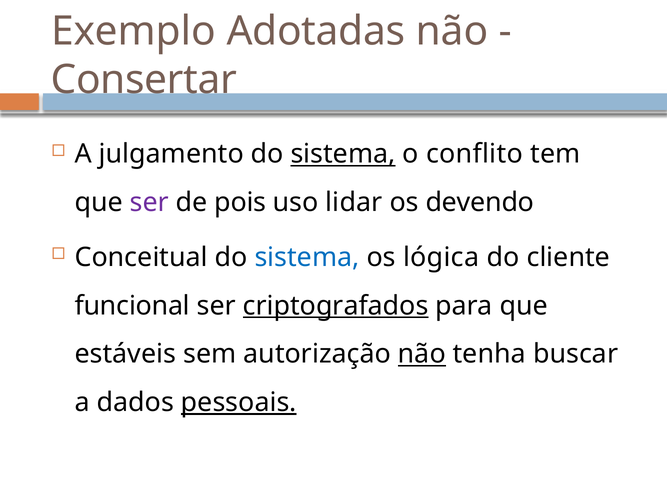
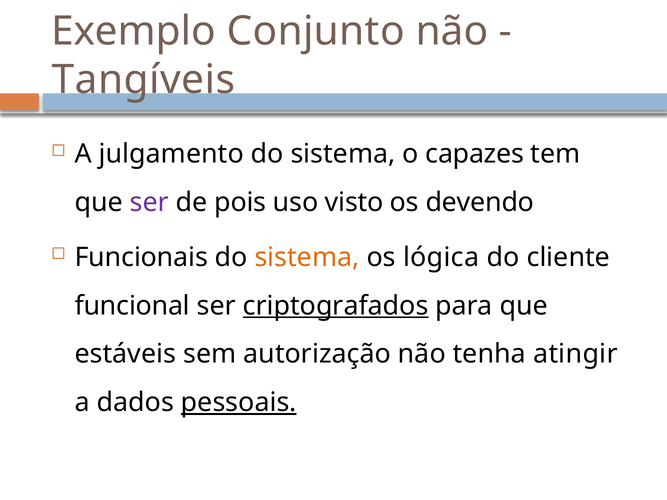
Adotadas: Adotadas -> Conjunto (316, 31)
Consertar: Consertar -> Tangíveis (143, 80)
sistema underline: present -> none (343, 154)
conflito: conflito -> capazes (475, 154)
lidar: lidar -> visto (354, 203)
Conceitual: Conceitual -> Funcionais (141, 257)
sistema colour: blue -> orange (307, 257)
não underline: present -> none (422, 354)
buscar: buscar -> atingir (575, 354)
